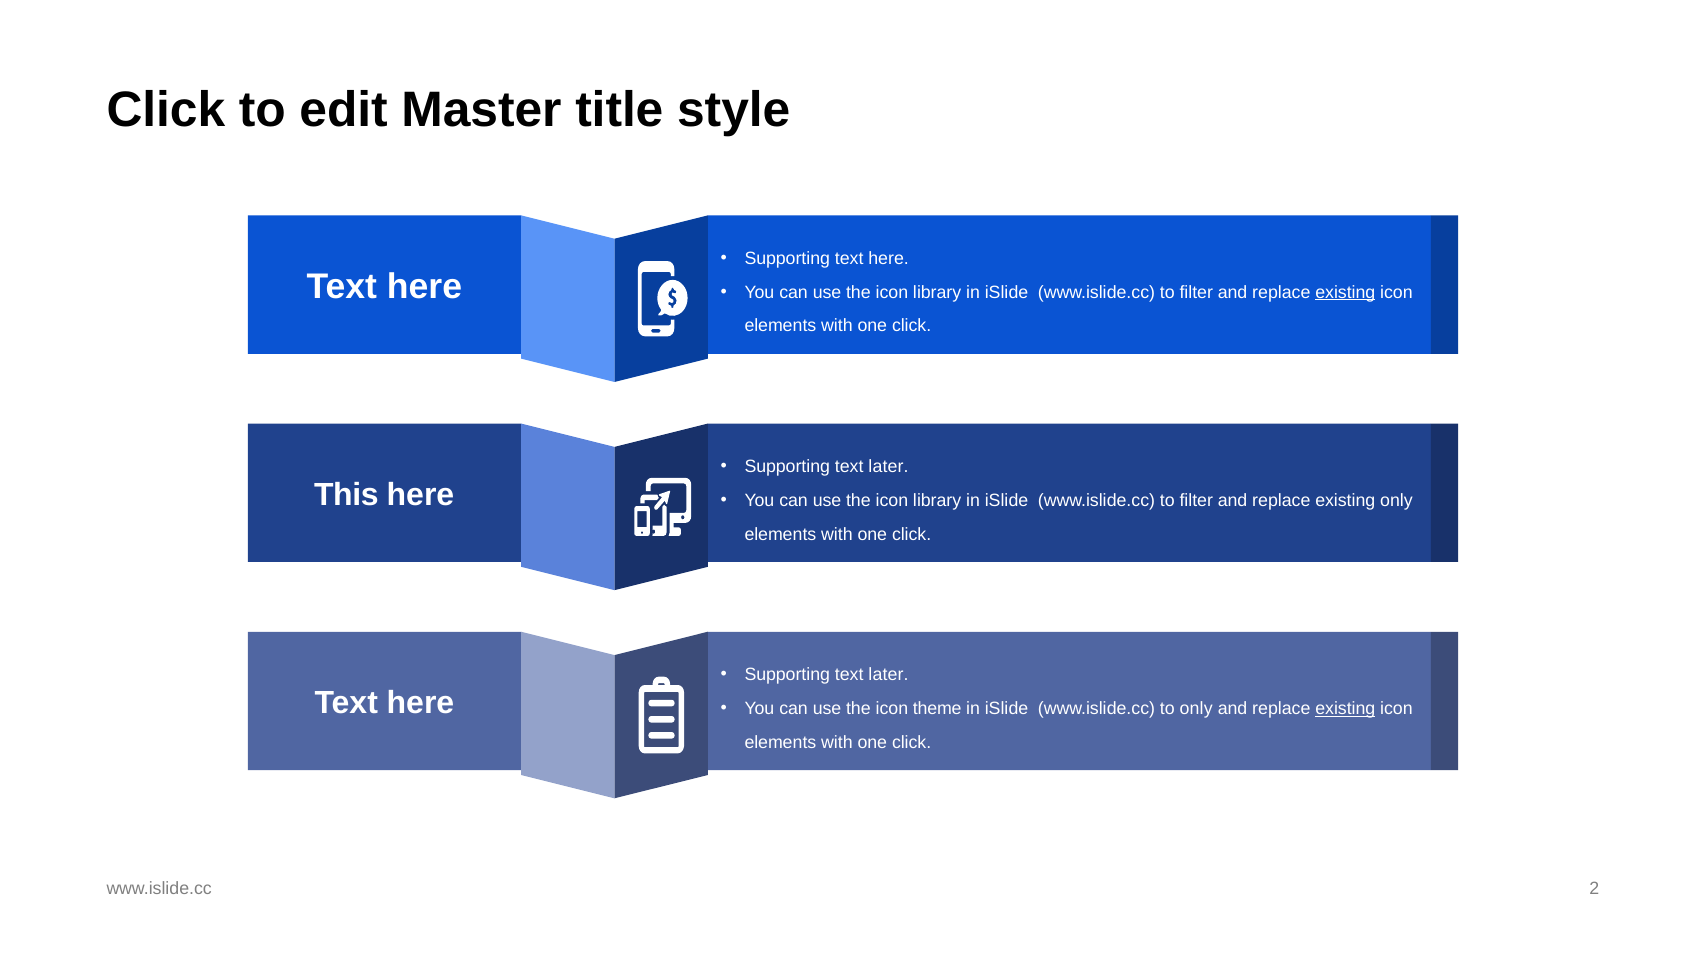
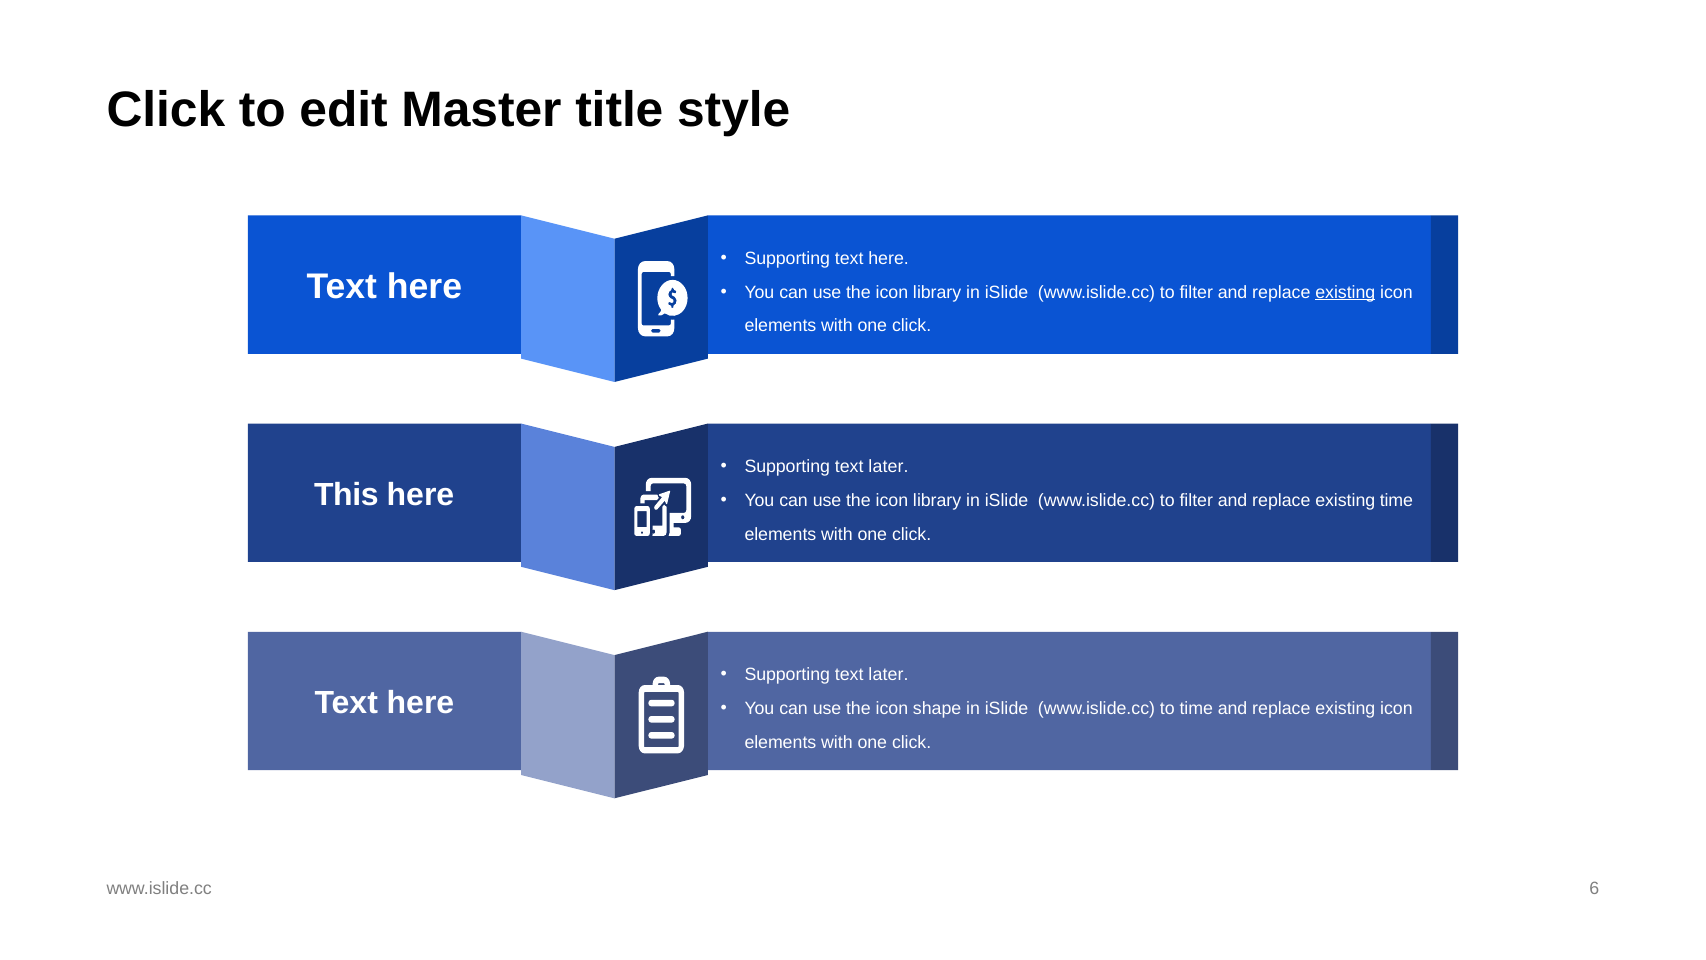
existing only: only -> time (1397, 500)
theme: theme -> shape (937, 708)
to only: only -> time (1196, 708)
existing underline: present -> none (1345, 708)
2: 2 -> 6 (1594, 889)
